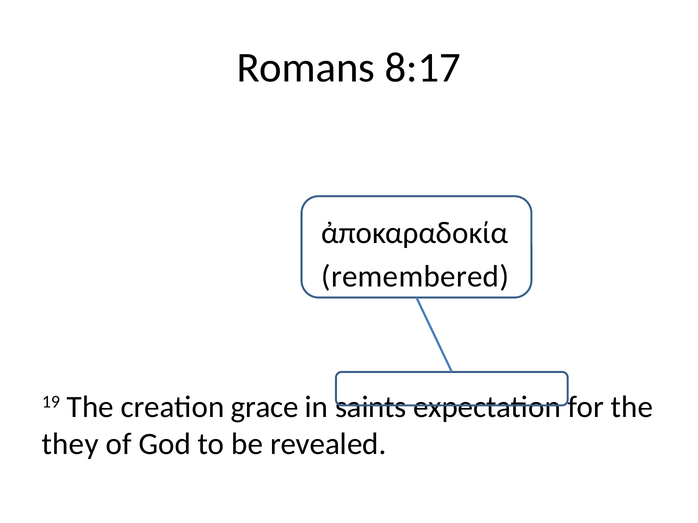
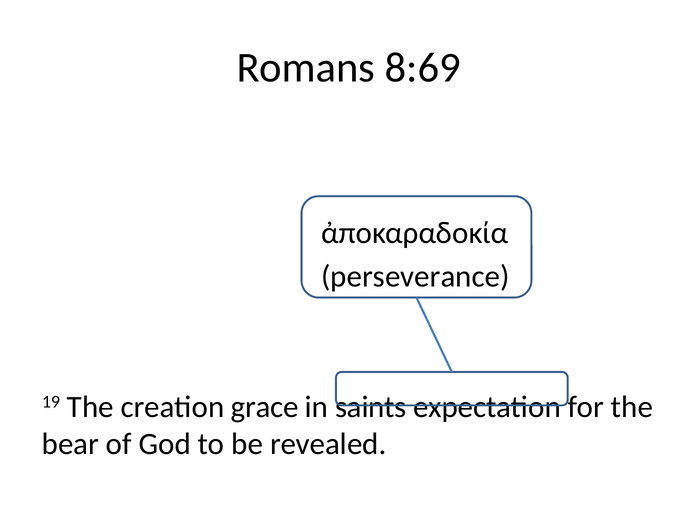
8:17: 8:17 -> 8:69 (423, 68)
remembered: remembered -> perseverance (415, 277)
they: they -> bear (70, 445)
